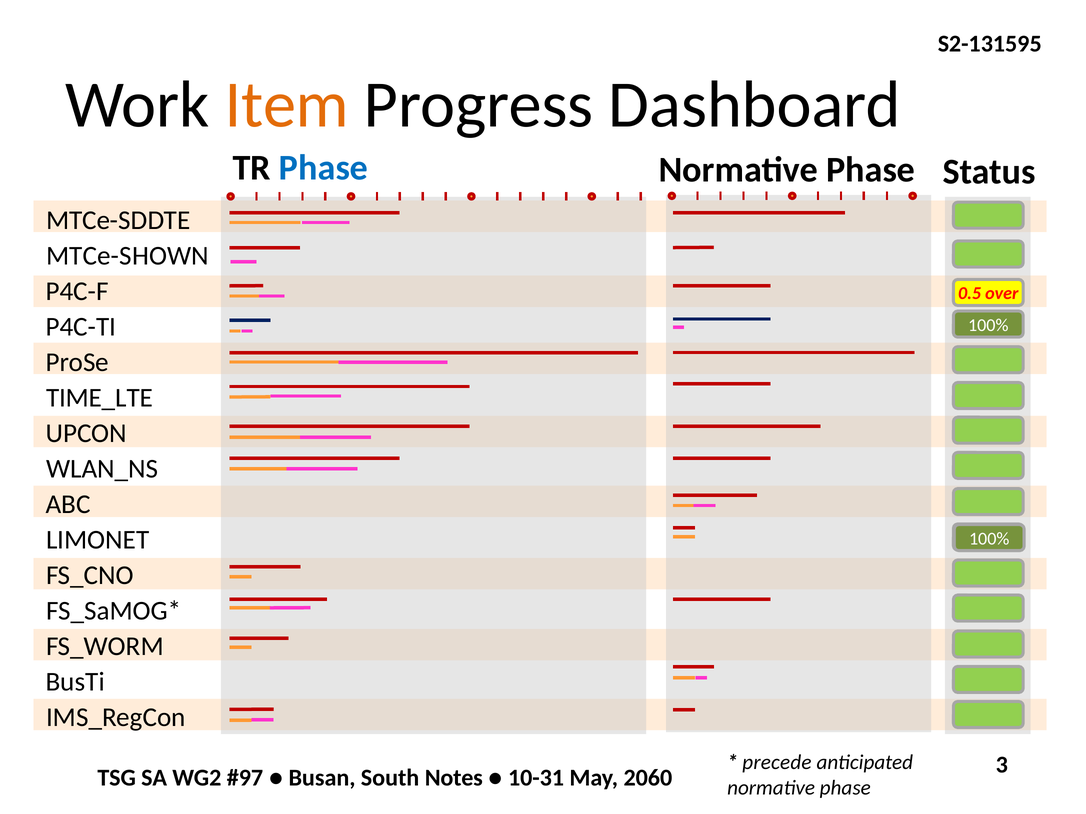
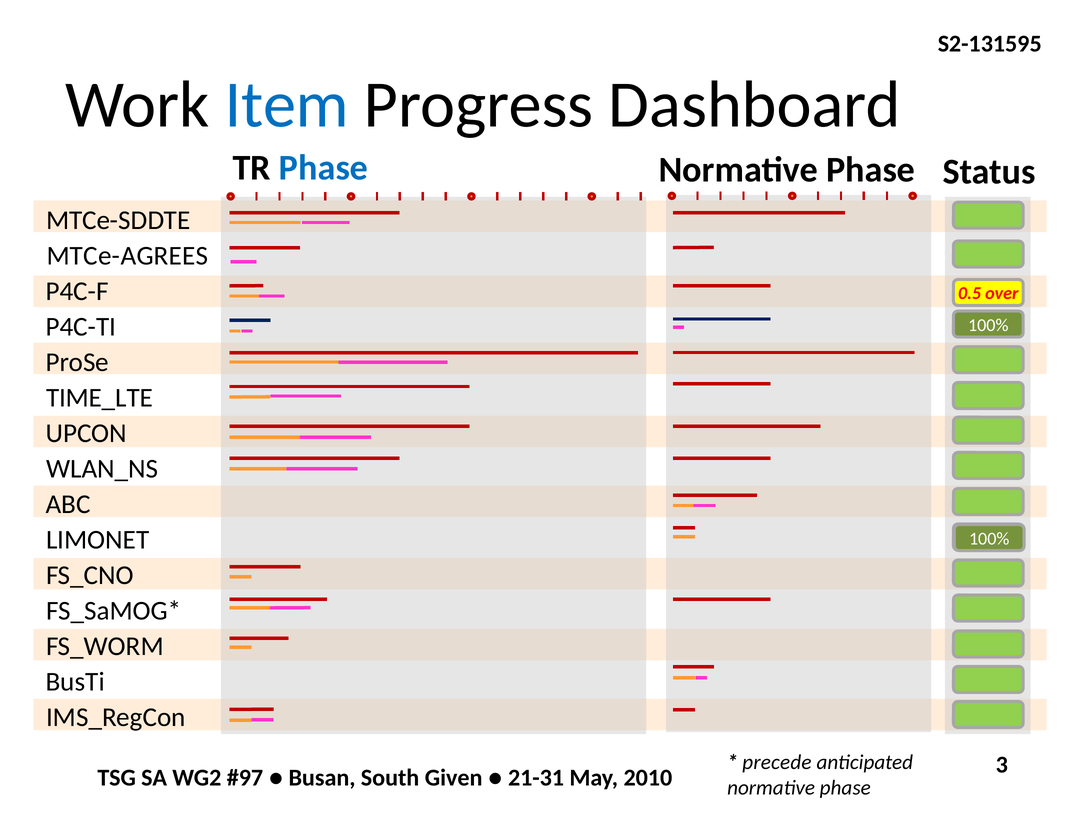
Item colour: orange -> blue (287, 105)
MTCe-SHOWN: MTCe-SHOWN -> MTCe-AGREES (127, 256)
Notes: Notes -> Given (454, 778)
10-31: 10-31 -> 21-31 (536, 778)
2060: 2060 -> 2010 (648, 778)
